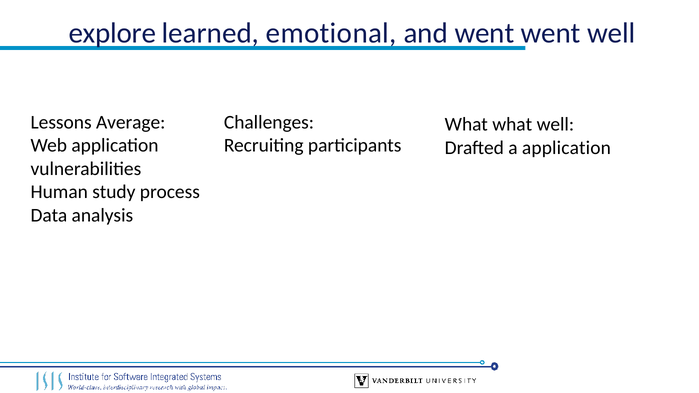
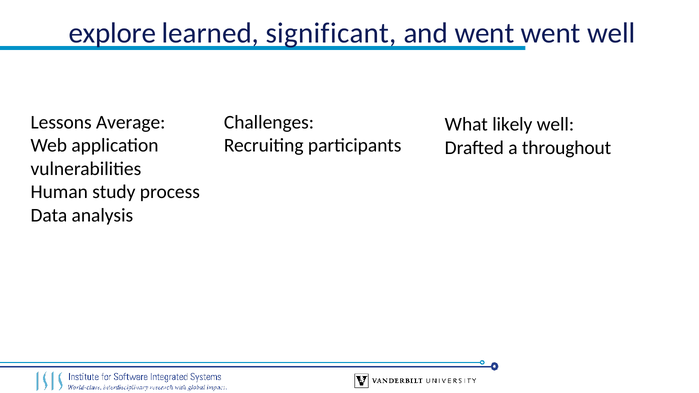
emotional: emotional -> significant (331, 33)
What what: what -> likely (512, 125)
a application: application -> throughout (567, 148)
